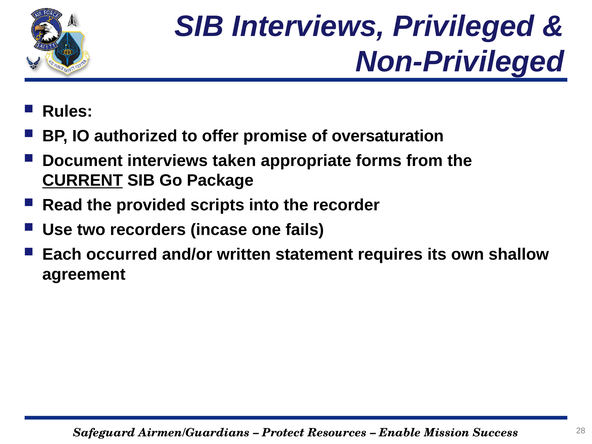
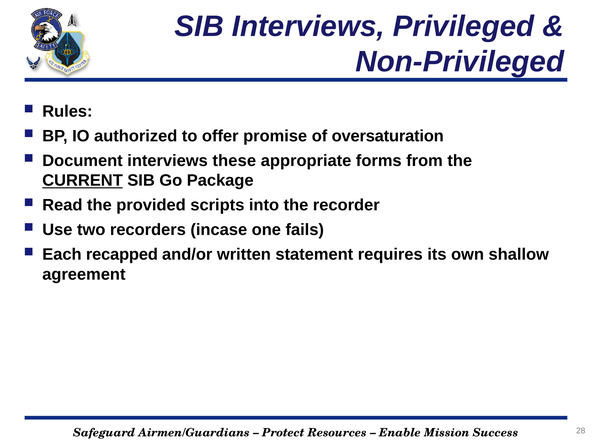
taken: taken -> these (234, 161)
occurred: occurred -> recapped (122, 255)
